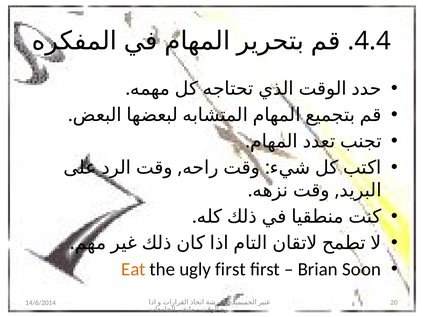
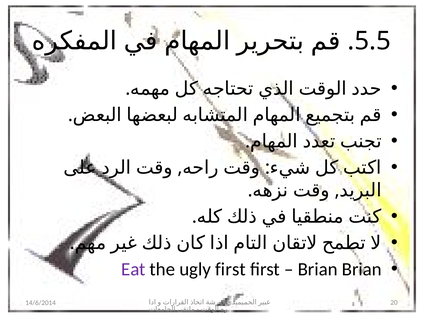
4.4: 4.4 -> 5.5 (373, 41)
Eat colour: orange -> purple (133, 269)
Brian Soon: Soon -> Brian (362, 269)
